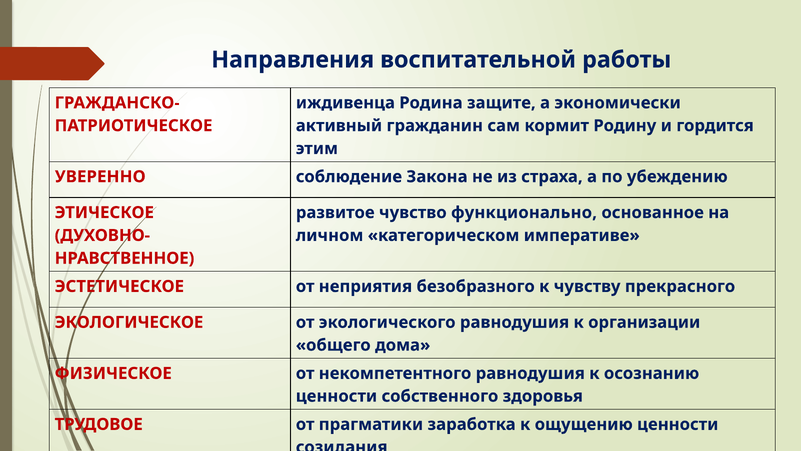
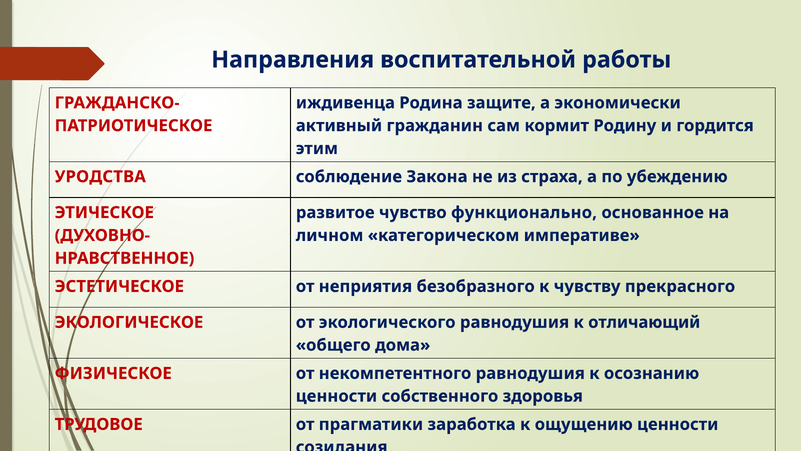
УВЕРЕННО: УВЕРЕННО -> УРОДСТВА (100, 177)
организации: организации -> отличающий (644, 322)
